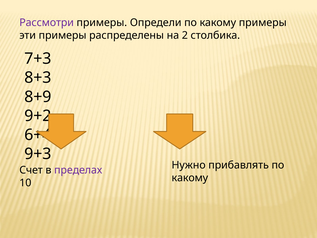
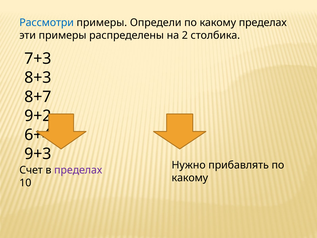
Рассмотри colour: purple -> blue (47, 23)
какому примеры: примеры -> пределах (263, 23)
8+9: 8+9 -> 8+7 (38, 97)
